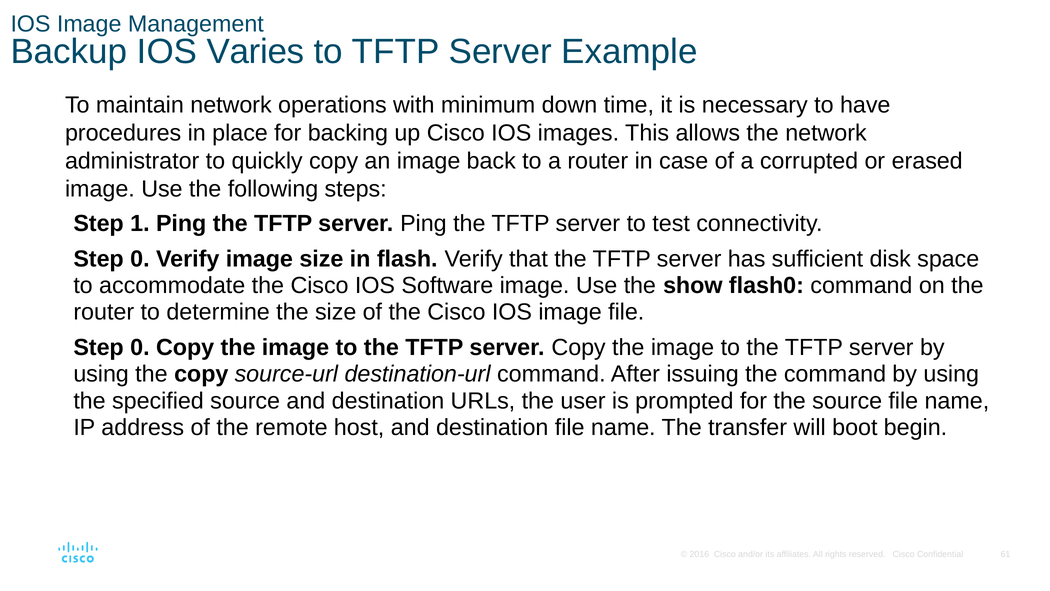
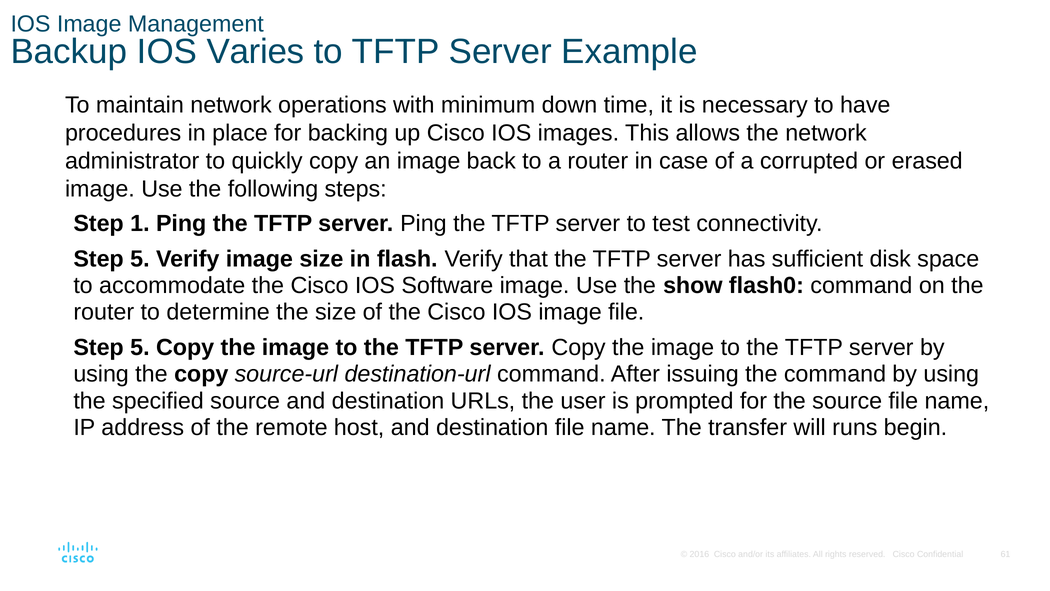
0: 0 -> 5 (140, 259)
0: 0 -> 5 (140, 347)
boot: boot -> runs (855, 427)
